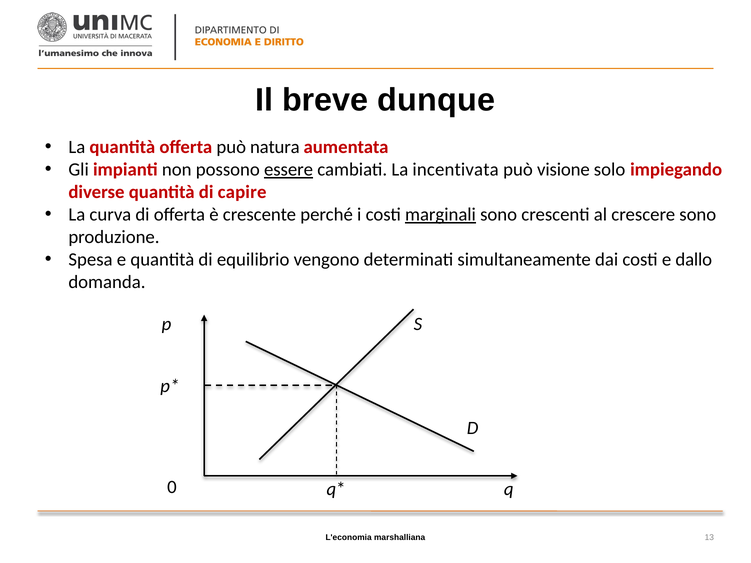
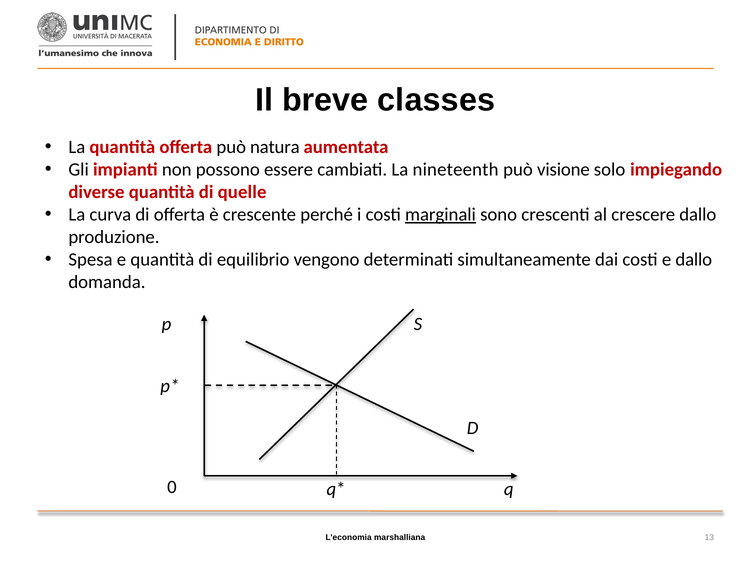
dunque: dunque -> classes (436, 100)
essere underline: present -> none (289, 170)
incentivata: incentivata -> nineteenth (456, 170)
capire: capire -> quelle (242, 192)
crescere sono: sono -> dallo (698, 215)
